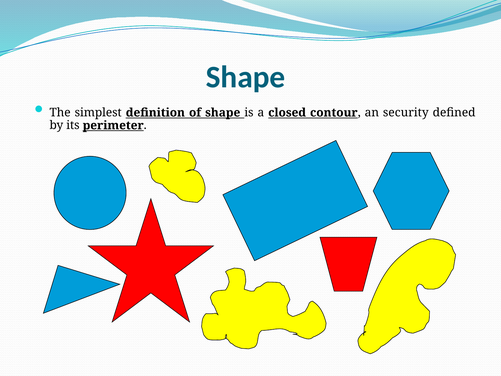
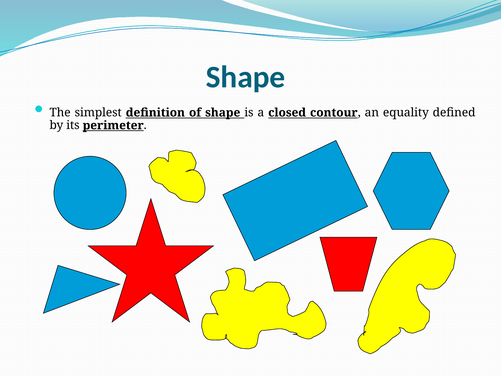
security: security -> equality (406, 113)
